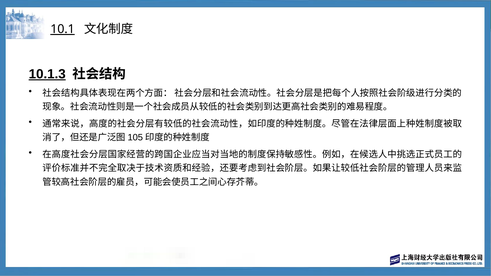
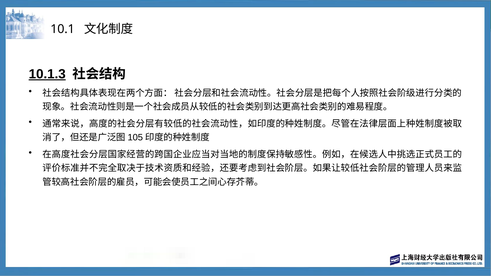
10.1 underline: present -> none (63, 29)
